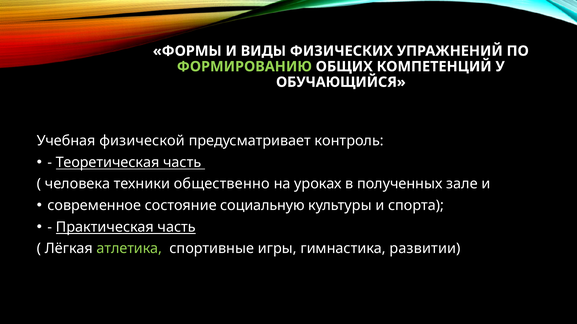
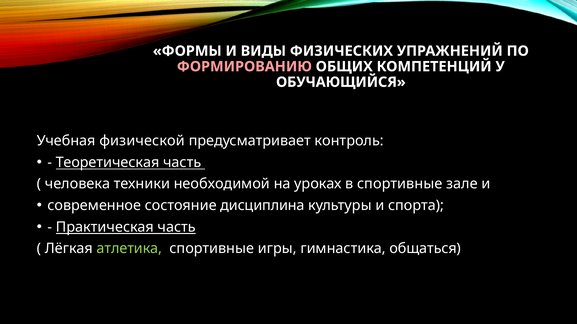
ФОРМИРОВАНИЮ colour: light green -> pink (244, 67)
общественно: общественно -> необходимой (222, 184)
в полученных: полученных -> спортивные (400, 184)
социальную: социальную -> дисциплина (262, 206)
развитии: развитии -> общаться (425, 249)
